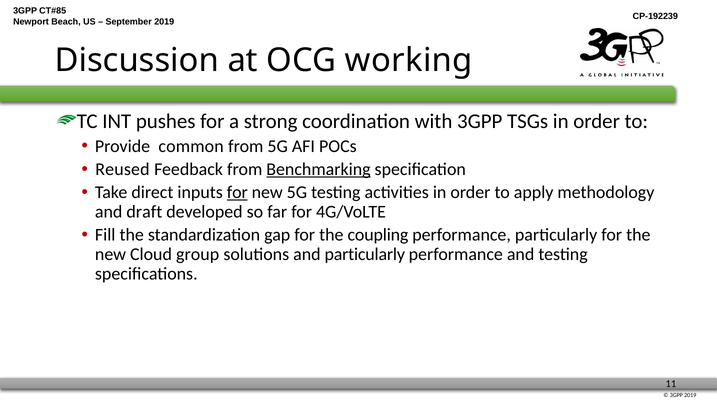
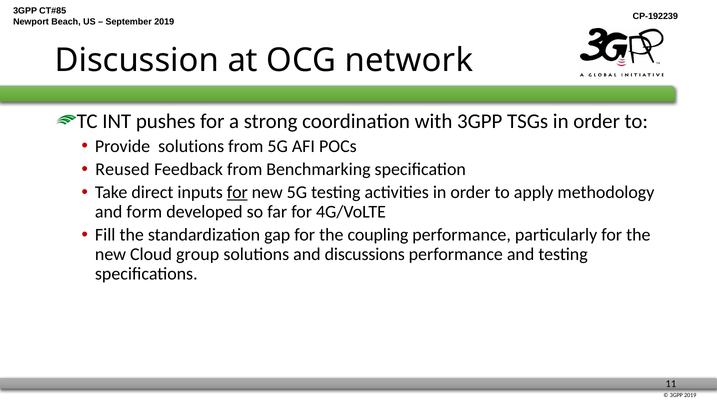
working: working -> network (409, 60)
Provide common: common -> solutions (191, 146)
Benchmarking underline: present -> none (318, 169)
draft: draft -> form (144, 211)
and particularly: particularly -> discussions (365, 254)
